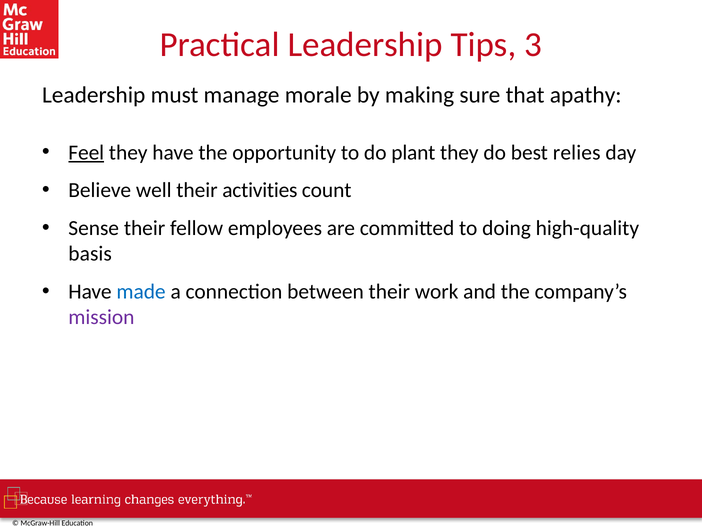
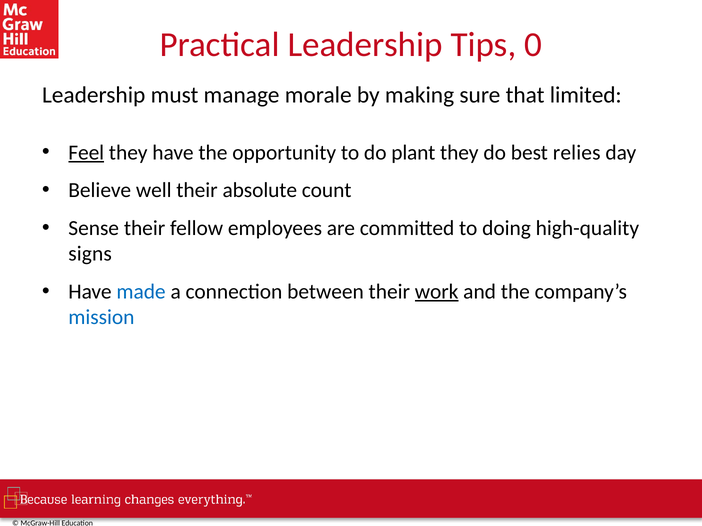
3: 3 -> 0 (533, 45)
apathy: apathy -> limited (586, 95)
activities: activities -> absolute (260, 191)
basis: basis -> signs (90, 254)
work underline: none -> present (437, 292)
mission colour: purple -> blue (101, 318)
